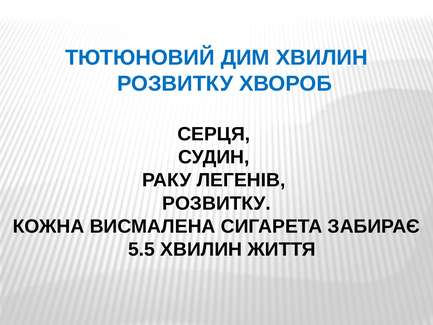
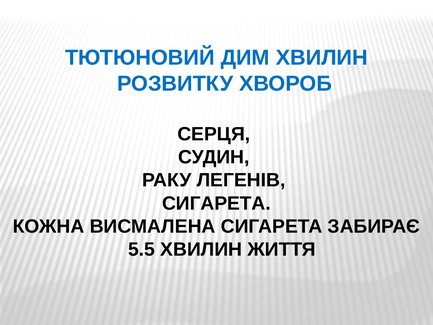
РОЗВИТКУ: РОЗВИТКУ -> СИГАРЕТА (216, 203)
